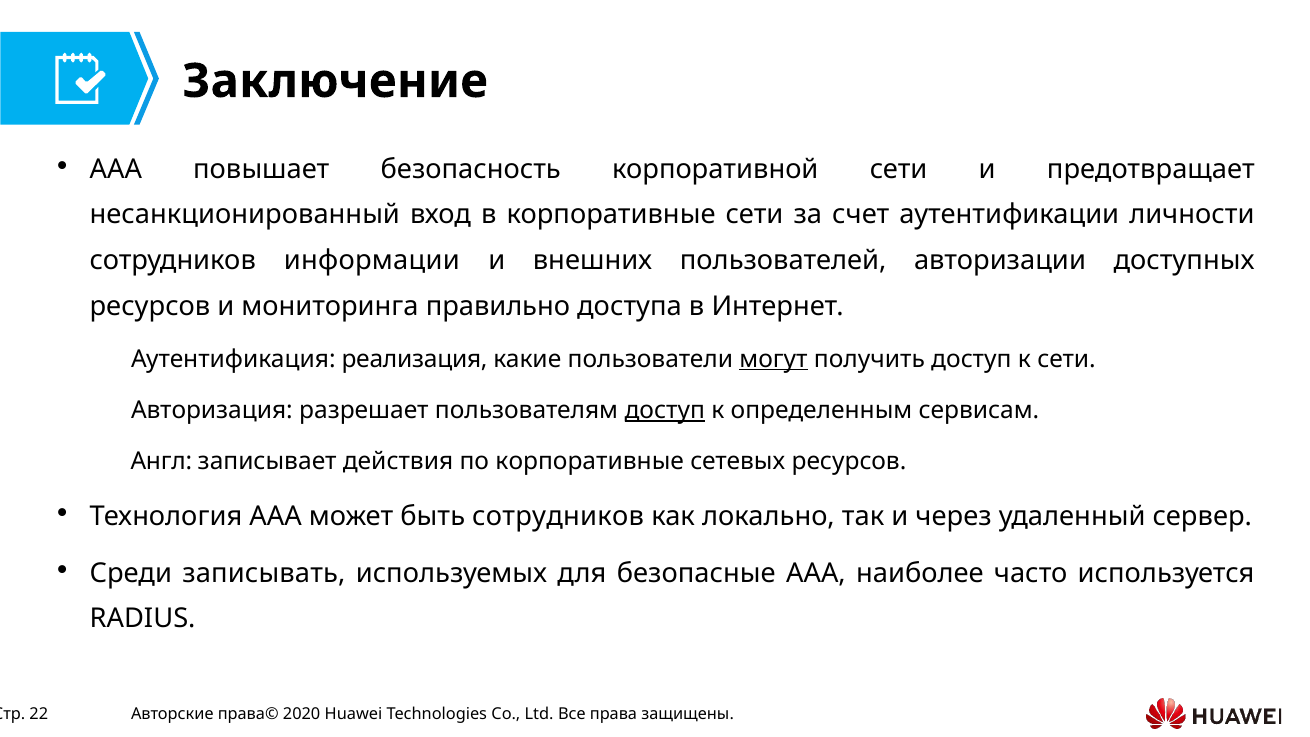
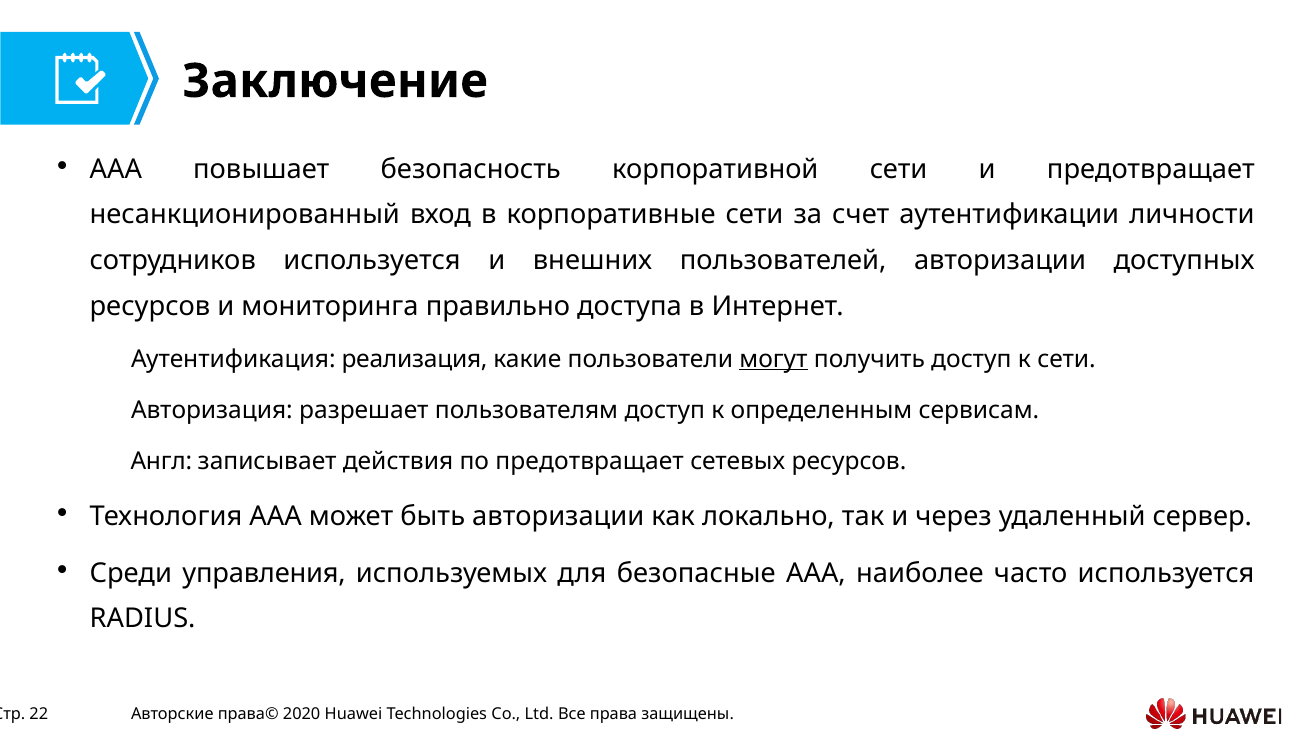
сотрудников информации: информации -> используется (372, 261)
доступ underline: present -> none (665, 410)
по корпоративные: корпоративные -> предотвращает (590, 461)
быть сотрудников: сотрудников -> авторизации (558, 516)
записывать: записывать -> управления (264, 573)
